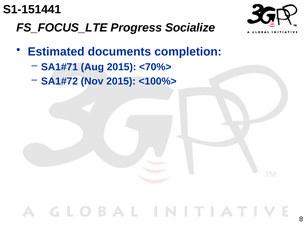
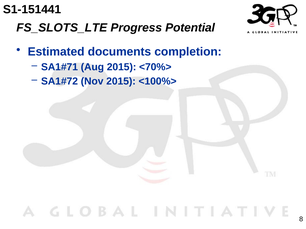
FS_FOCUS_LTE: FS_FOCUS_LTE -> FS_SLOTS_LTE (62, 28)
Socialize: Socialize -> Potential (190, 28)
